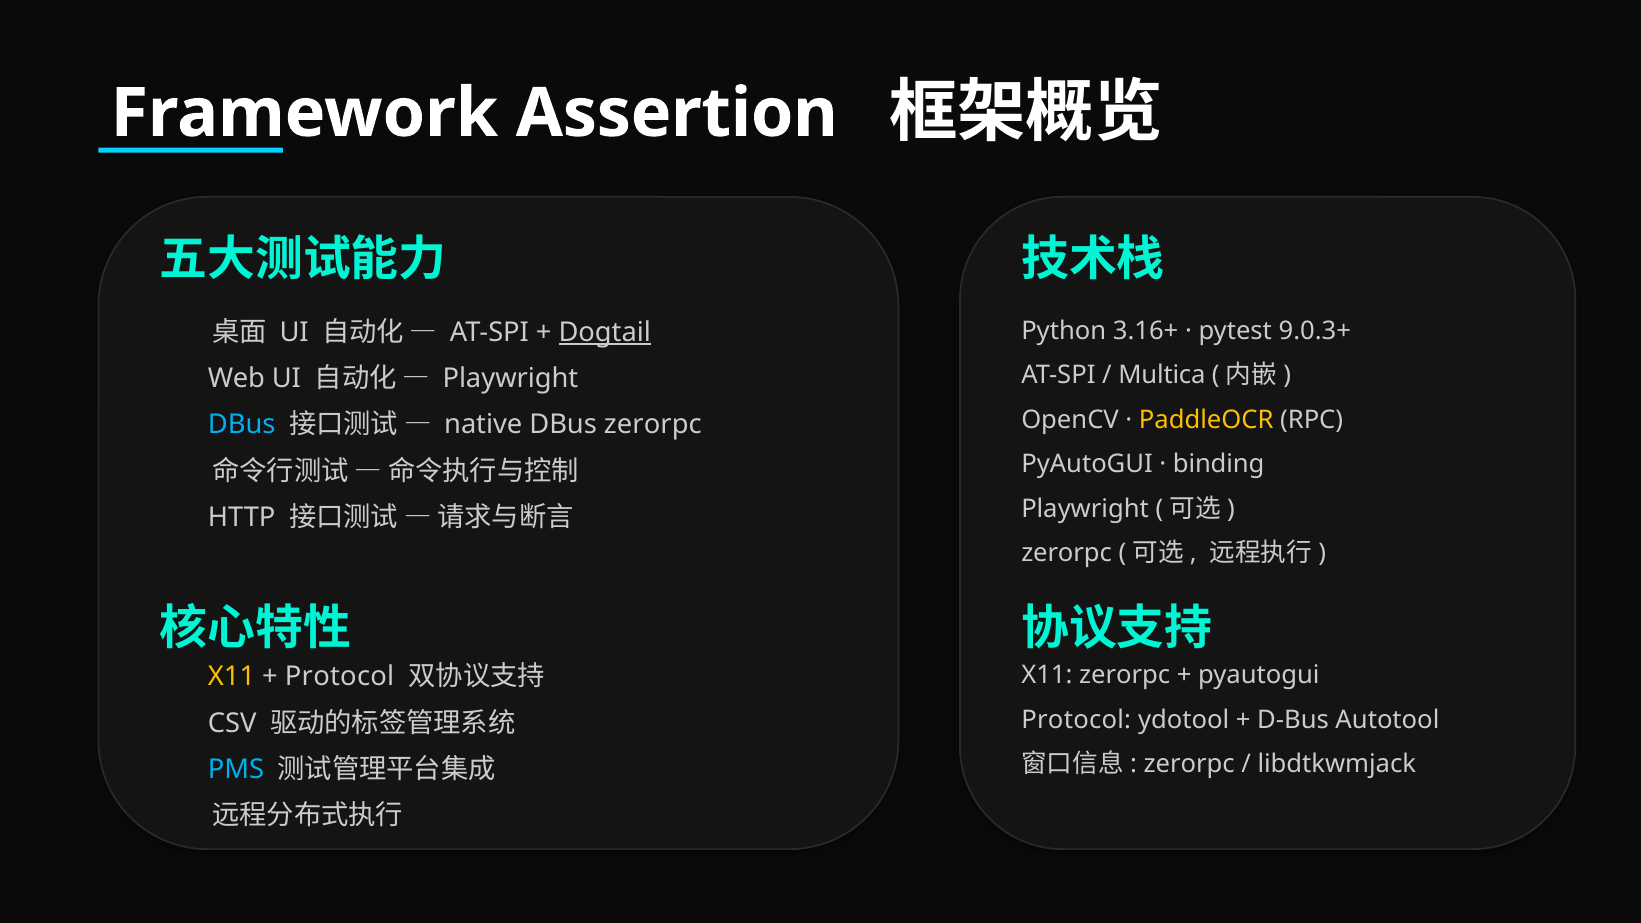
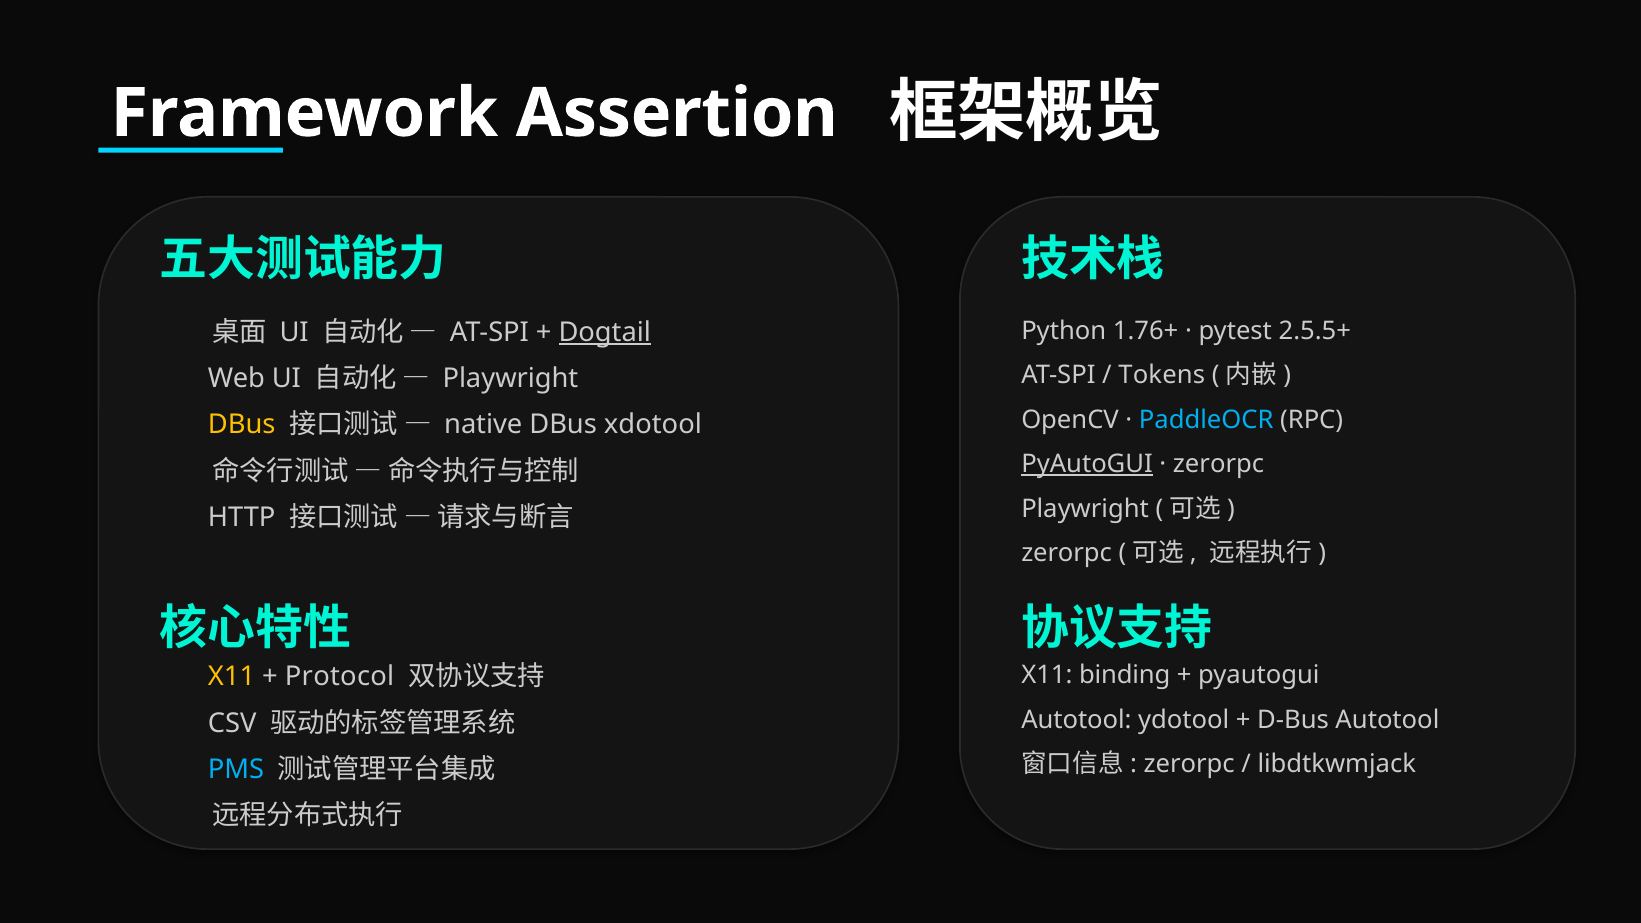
3.16+: 3.16+ -> 1.76+ (1146, 331)
9.0.3+: 9.0.3+ -> 2.5.5+ (1315, 331)
Multica: Multica -> Tokens (1162, 375)
PaddleOCR colour: yellow -> light blue (1206, 420)
DBus colour: light blue -> yellow (242, 425)
DBus zerorpc: zerorpc -> xdotool (653, 425)
PyAutoGUI underline: none -> present (1087, 464)
binding: binding -> zerorpc (1219, 464)
X11 zerorpc: zerorpc -> binding (1125, 676)
Protocol: Protocol -> Autotool (1076, 720)
